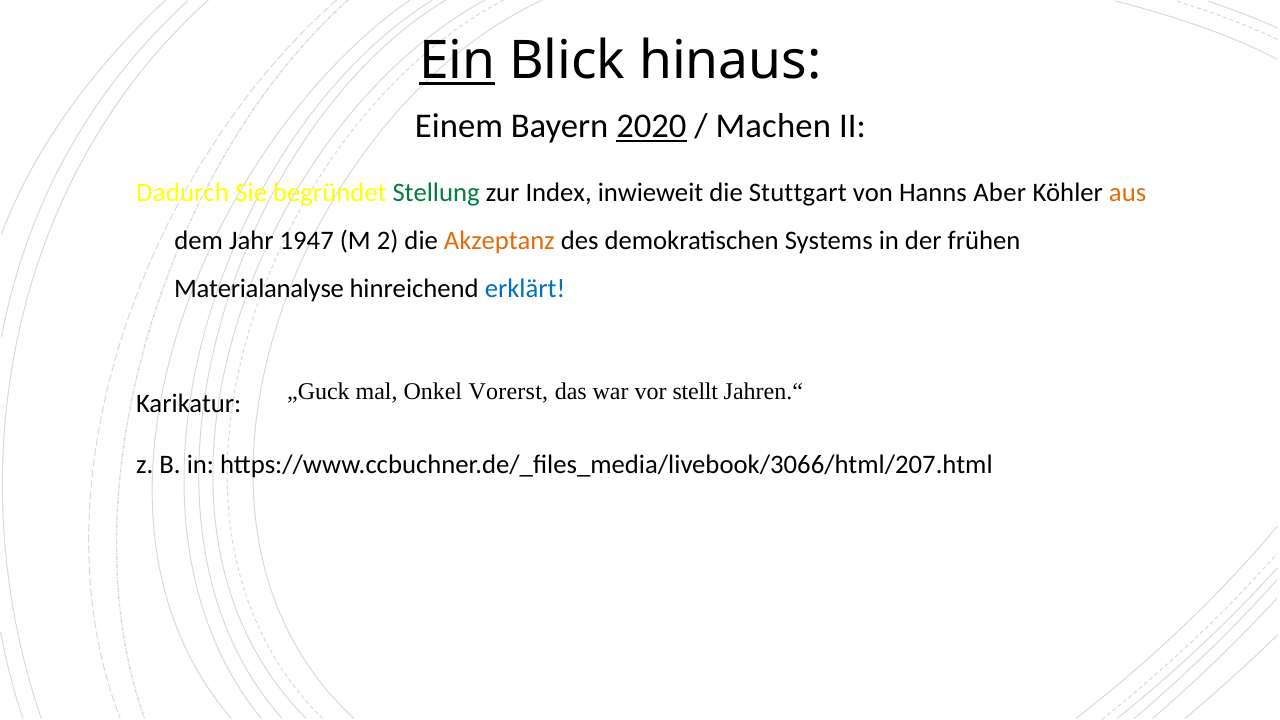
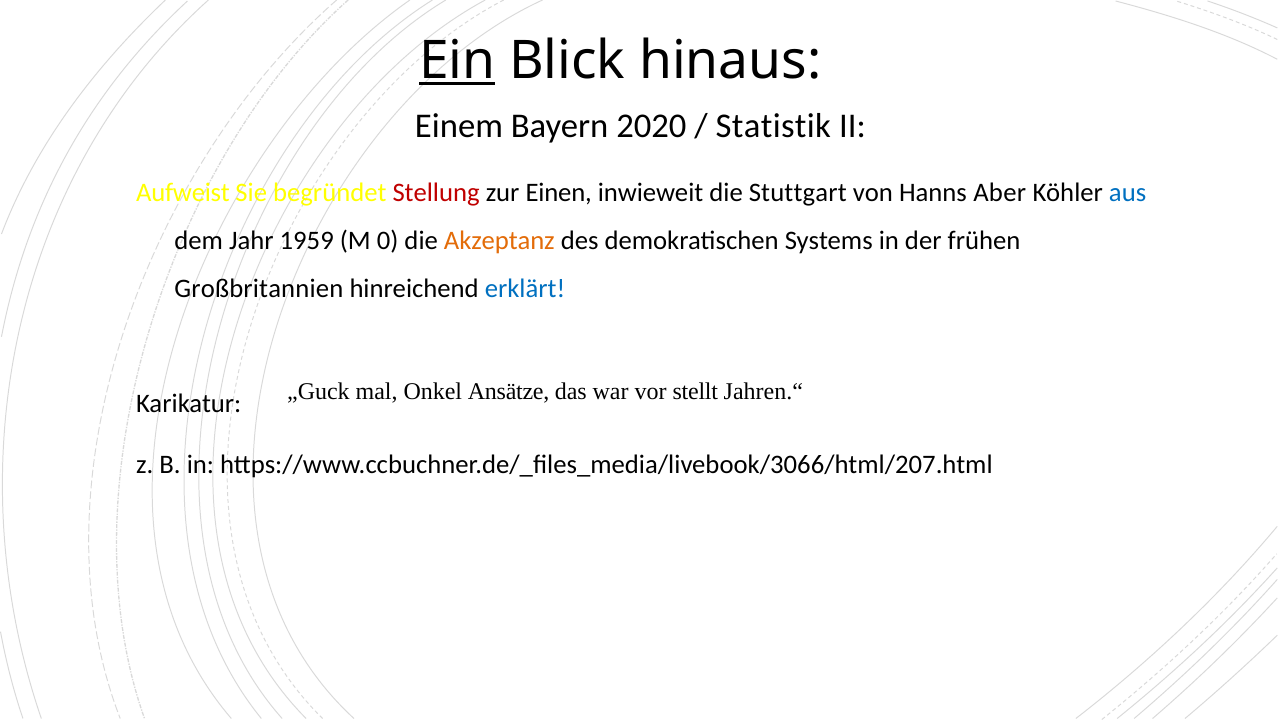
2020 underline: present -> none (651, 126)
Machen: Machen -> Statistik (773, 126)
Dadurch: Dadurch -> Aufweist (183, 192)
Stellung colour: green -> red (436, 192)
Index: Index -> Einen (559, 192)
aus colour: orange -> blue (1128, 192)
1947: 1947 -> 1959 (307, 240)
2: 2 -> 0 (388, 240)
Materialanalyse: Materialanalyse -> Großbritannien (259, 288)
Vorerst: Vorerst -> Ansätze (509, 392)
